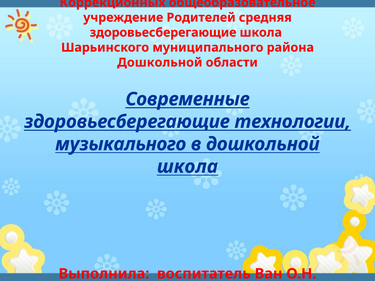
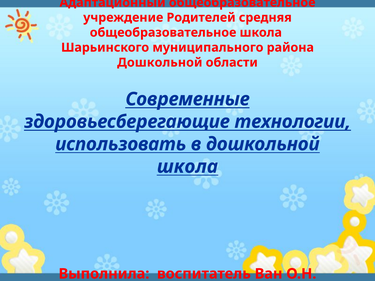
Коррекционных: Коррекционных -> Адаптационный (113, 3)
здоровьесберегающие: здоровьесберегающие -> общеобразовательное (163, 33)
музыкального: музыкального -> использовать (121, 144)
